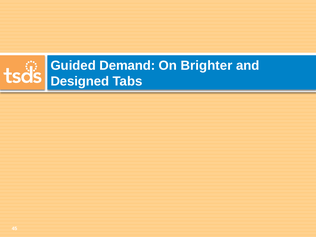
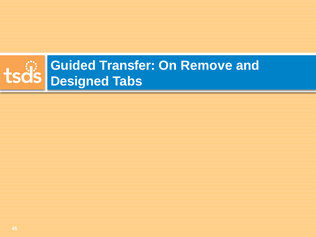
Demand: Demand -> Transfer (127, 65)
Brighter: Brighter -> Remove (206, 65)
